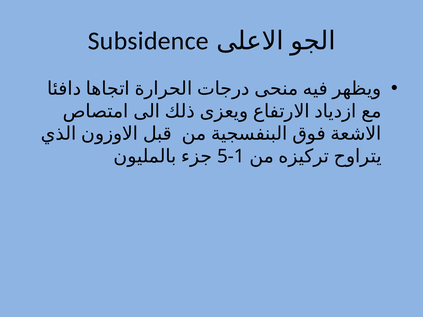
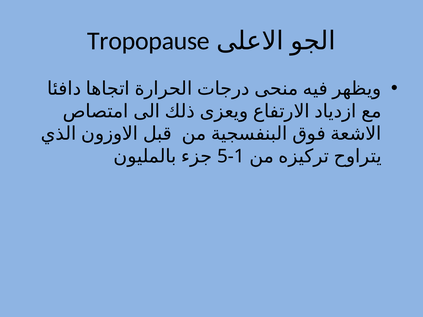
Subsidence: Subsidence -> Tropopause (149, 41)
